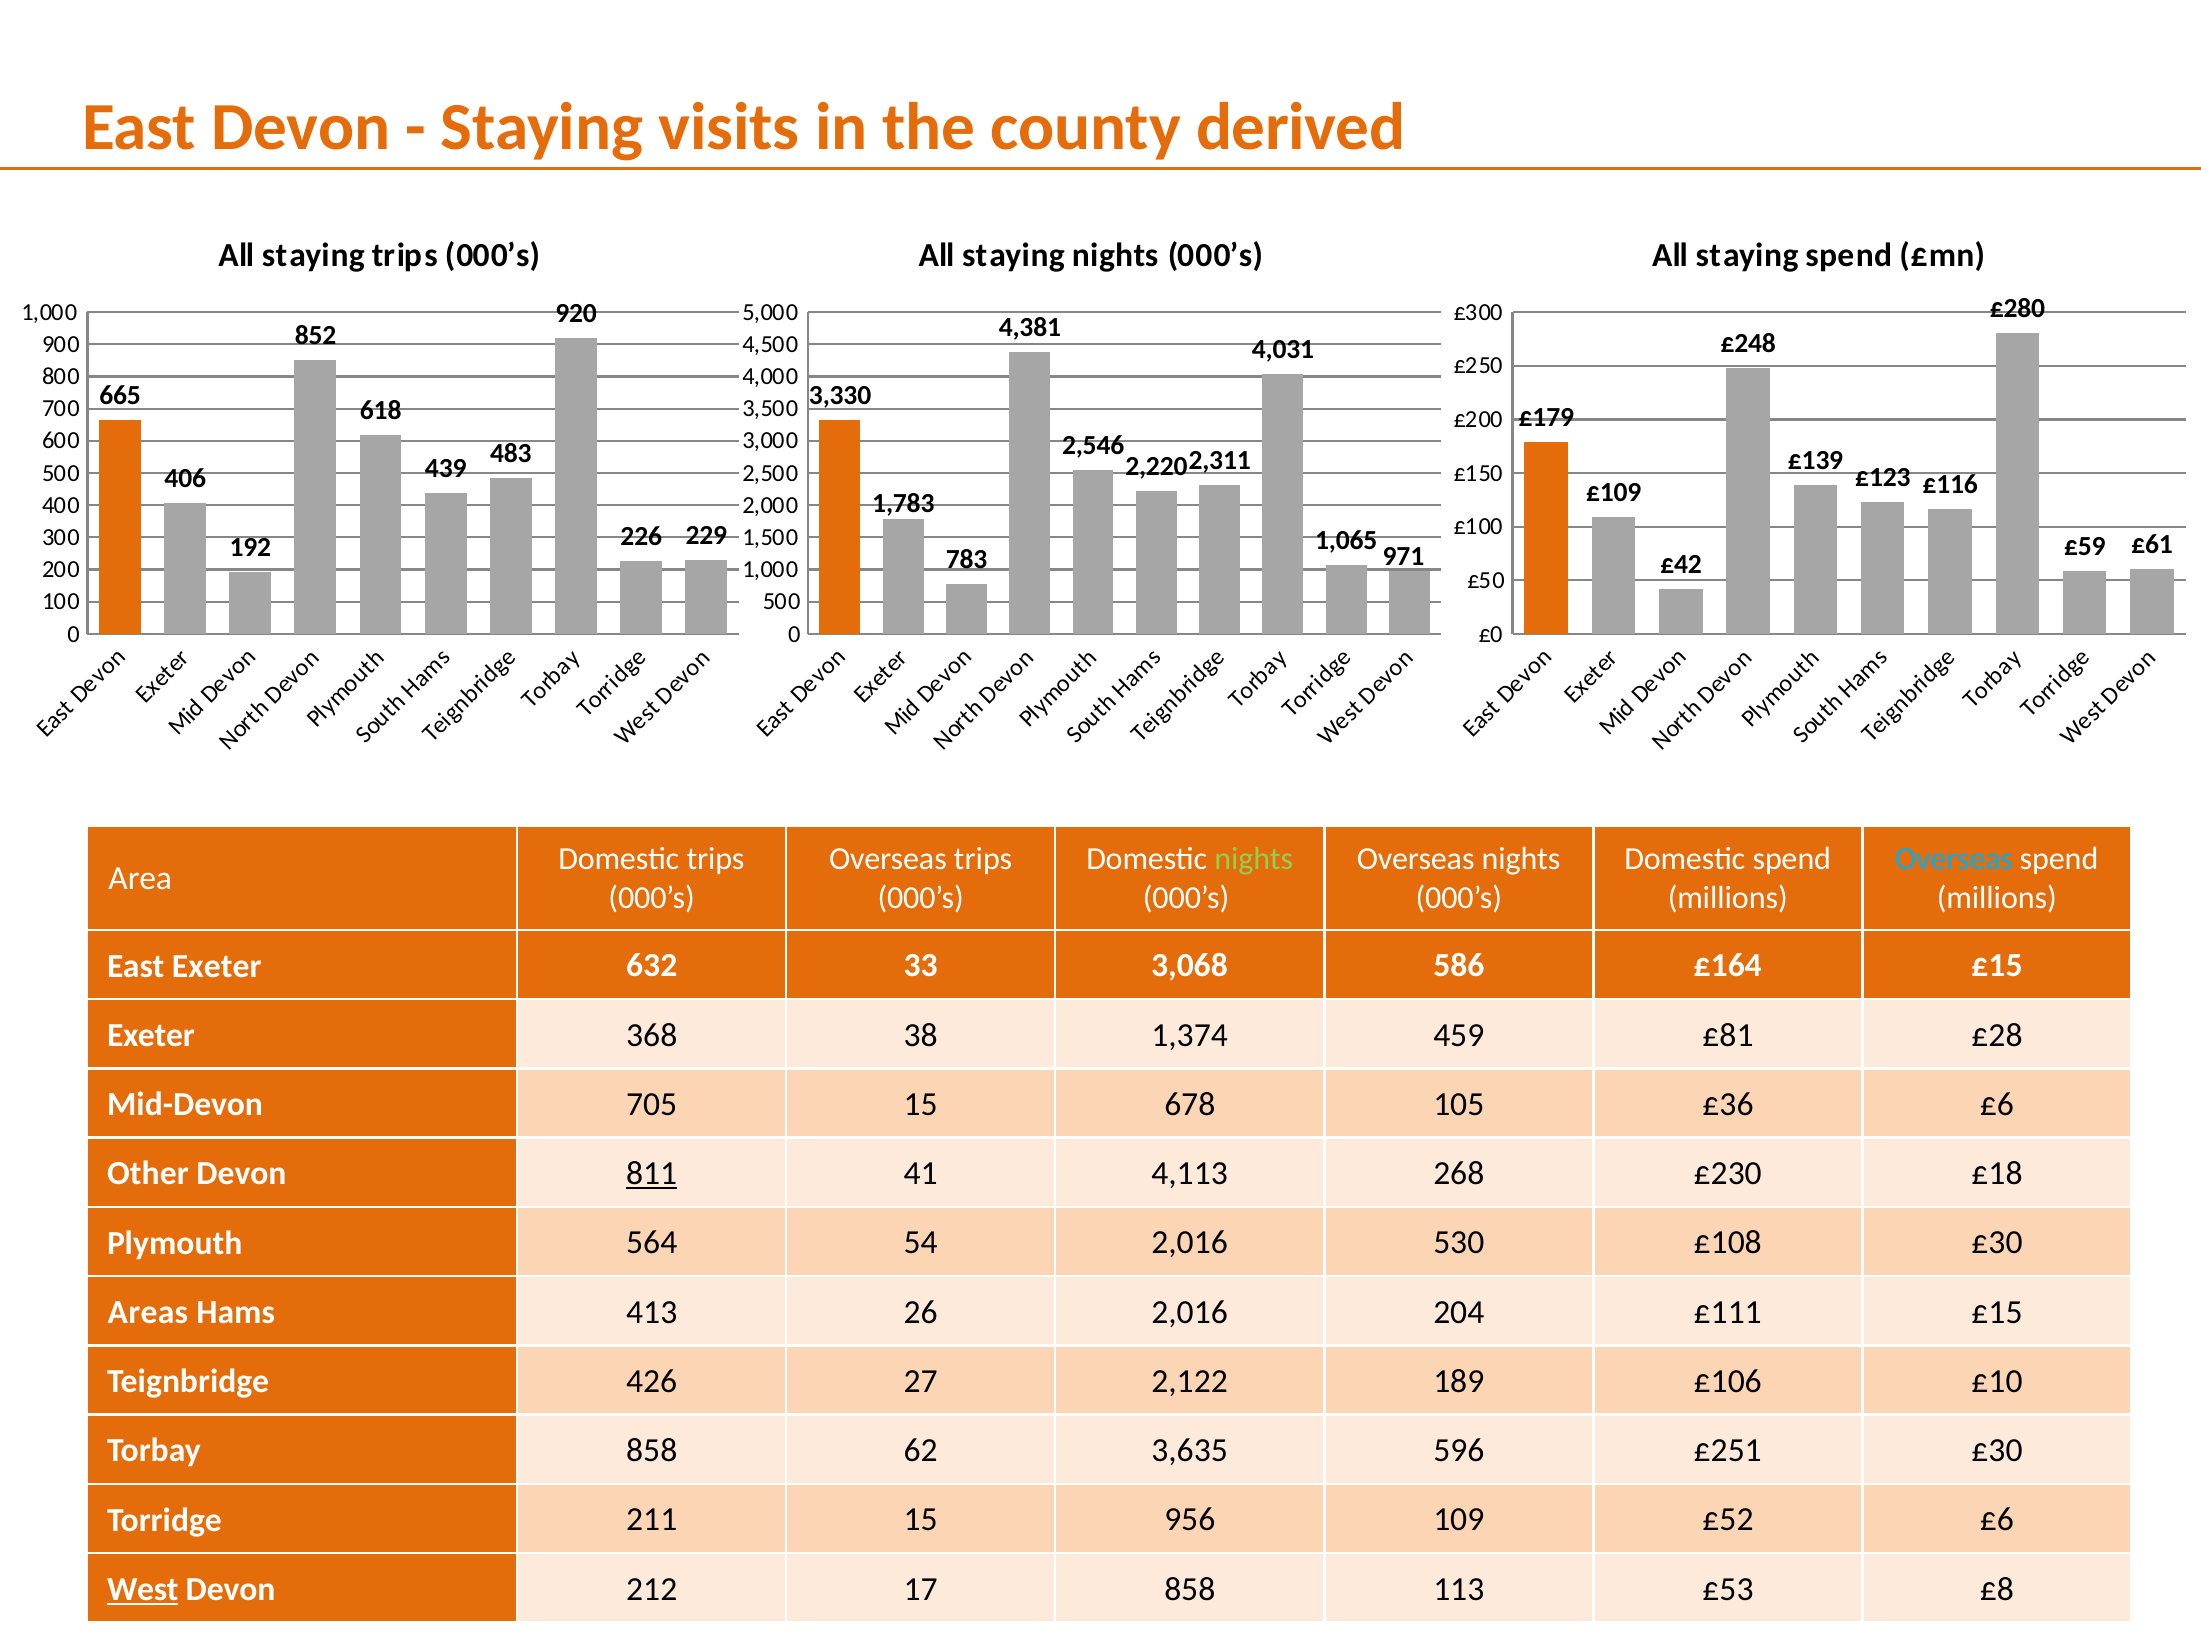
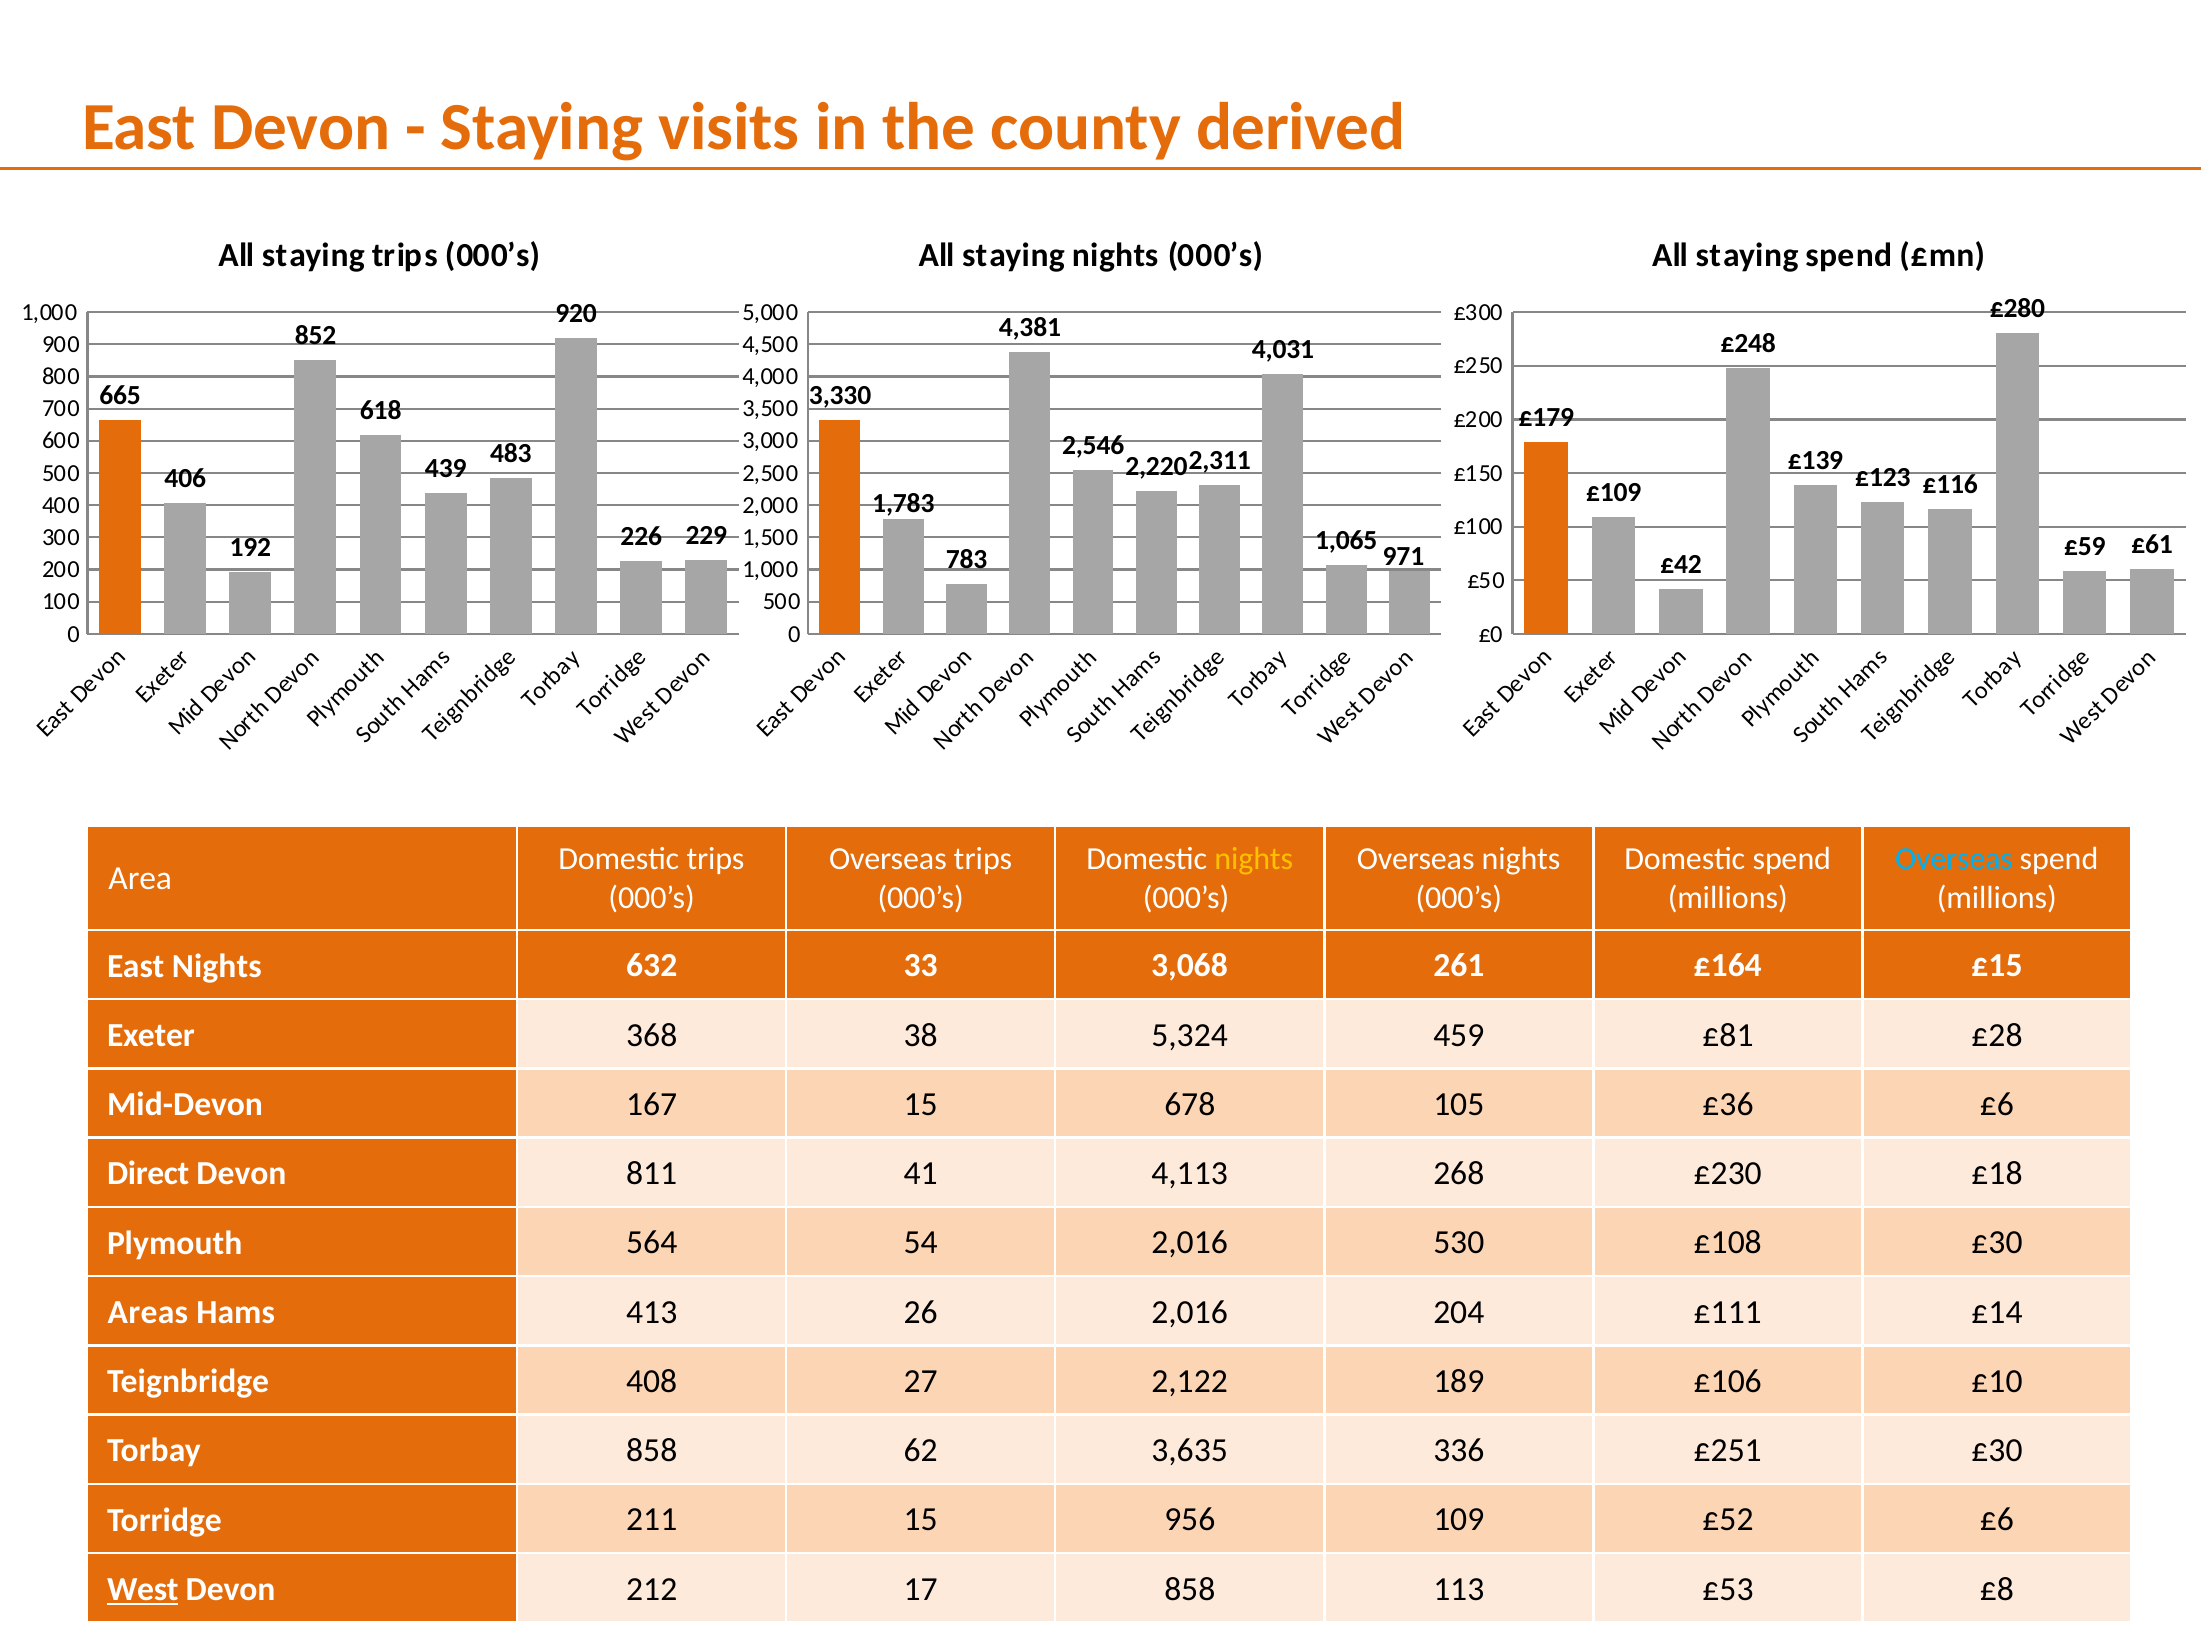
nights colour: light green -> yellow (1254, 858)
East Exeter: Exeter -> Nights (217, 966)
586: 586 -> 261 (1459, 966)
1,374: 1,374 -> 5,324 (1190, 1035)
705: 705 -> 167 (652, 1104)
Other: Other -> Direct (148, 1174)
811 underline: present -> none (652, 1173)
£111 £15: £15 -> £14 (1997, 1312)
426: 426 -> 408 (652, 1381)
596: 596 -> 336 (1459, 1450)
